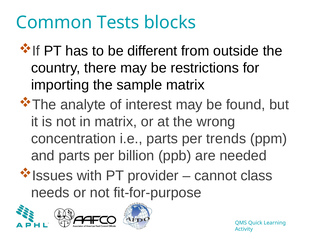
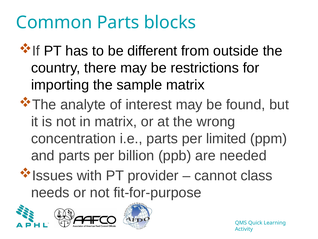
Common Tests: Tests -> Parts (118, 22)
trends: trends -> limited (226, 138)
